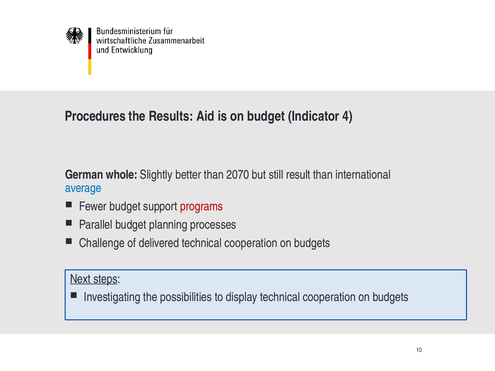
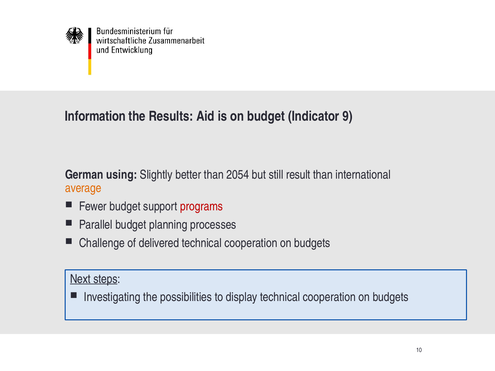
Procedures: Procedures -> Information (95, 116)
4: 4 -> 9 (348, 116)
whole: whole -> using (122, 175)
2070: 2070 -> 2054 (238, 175)
average colour: blue -> orange (83, 188)
